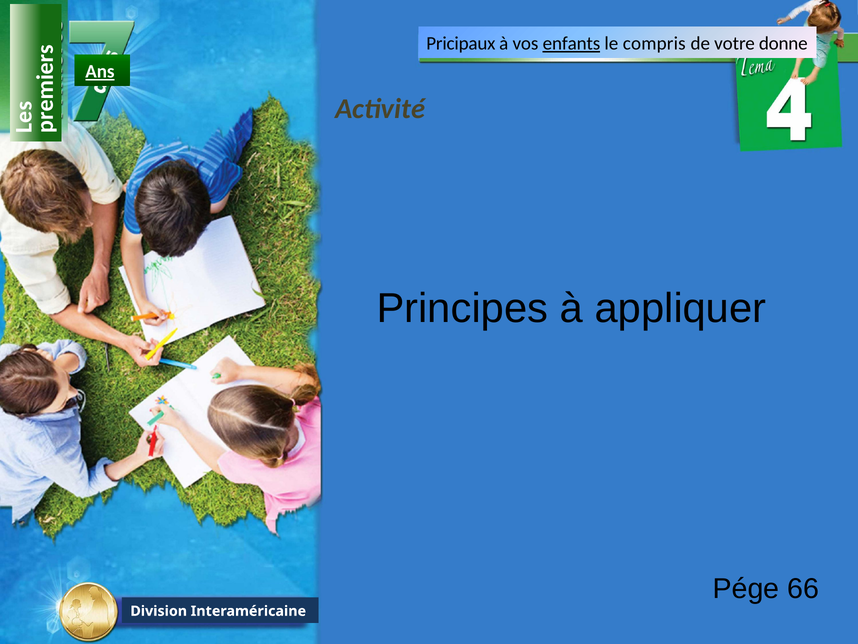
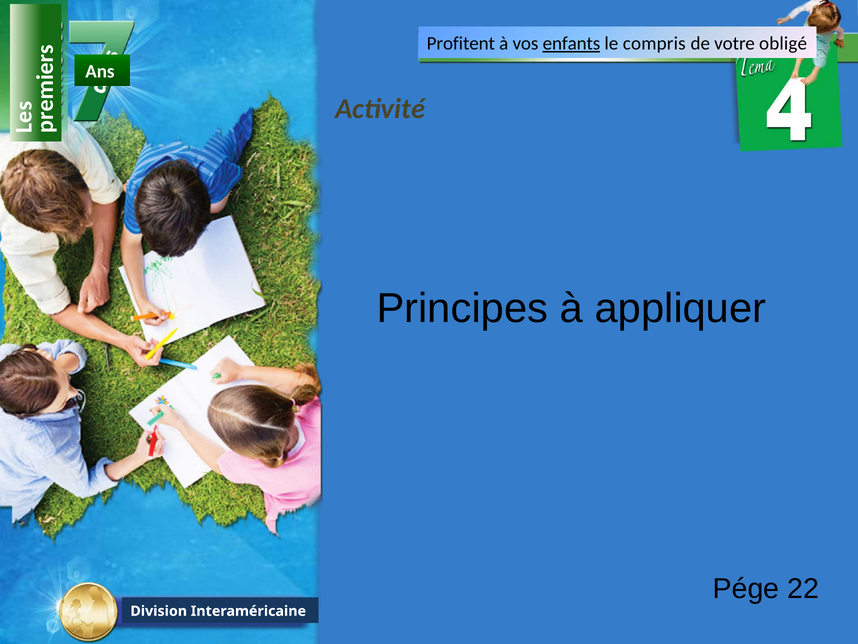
Pricipaux: Pricipaux -> Profitent (461, 43)
donne: donne -> obligé (783, 43)
Ans underline: present -> none (100, 71)
66: 66 -> 22 (803, 588)
